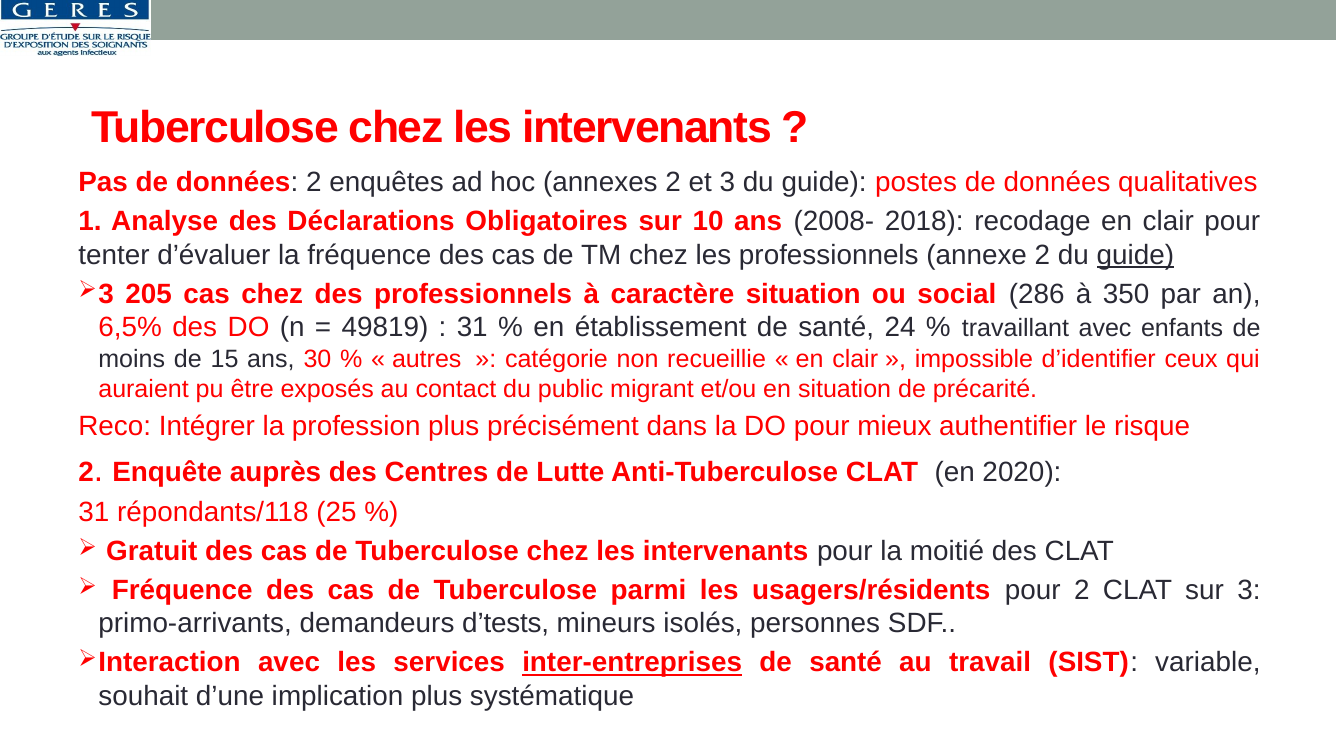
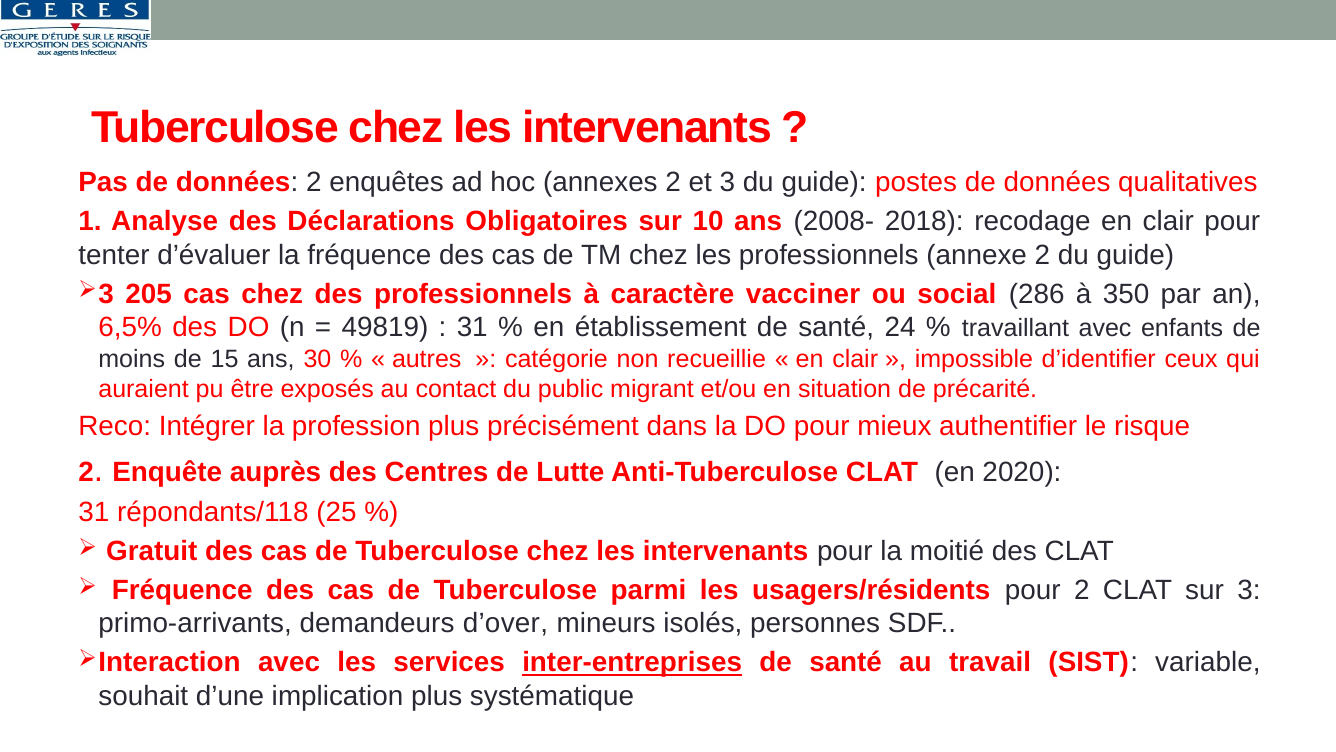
guide underline: present -> none (1135, 255)
caractère situation: situation -> vacciner (803, 294)
d’tests: d’tests -> d’over (505, 623)
